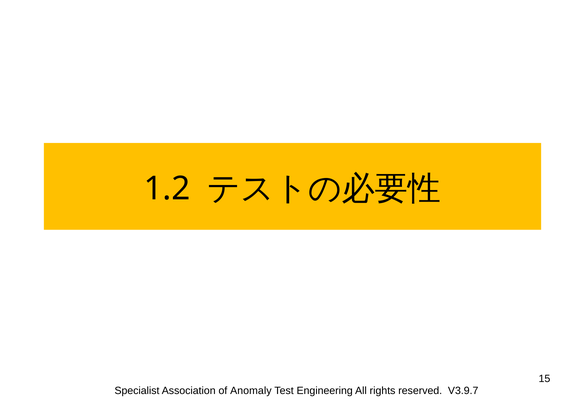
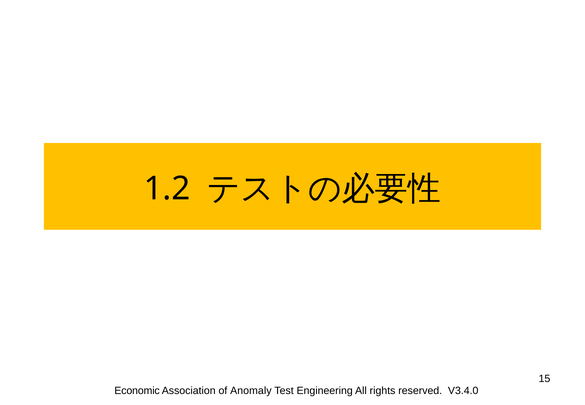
Specialist: Specialist -> Economic (137, 391)
V3.9.7: V3.9.7 -> V3.4.0 (463, 391)
